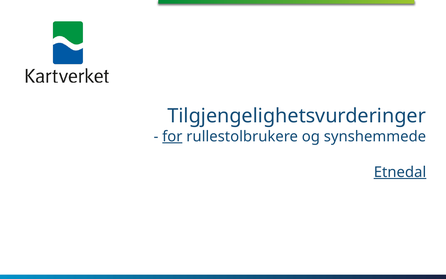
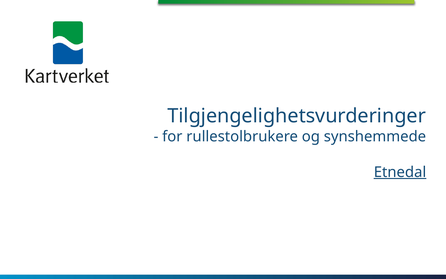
for underline: present -> none (172, 136)
